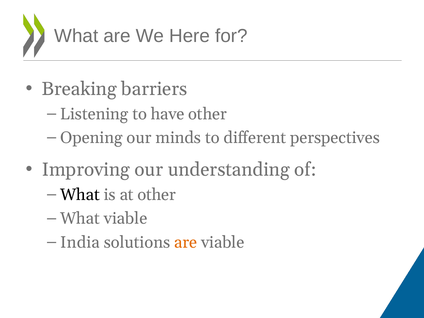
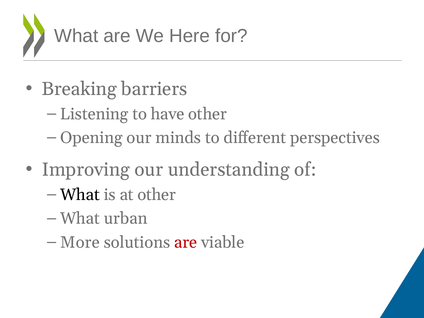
What viable: viable -> urban (126, 218)
India: India -> More (80, 242)
are colour: orange -> red (186, 242)
